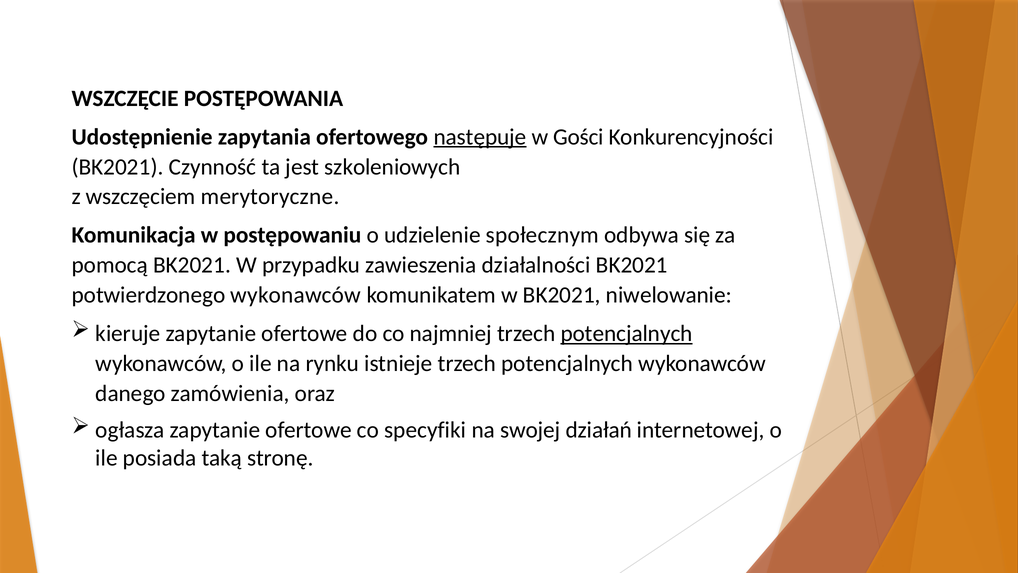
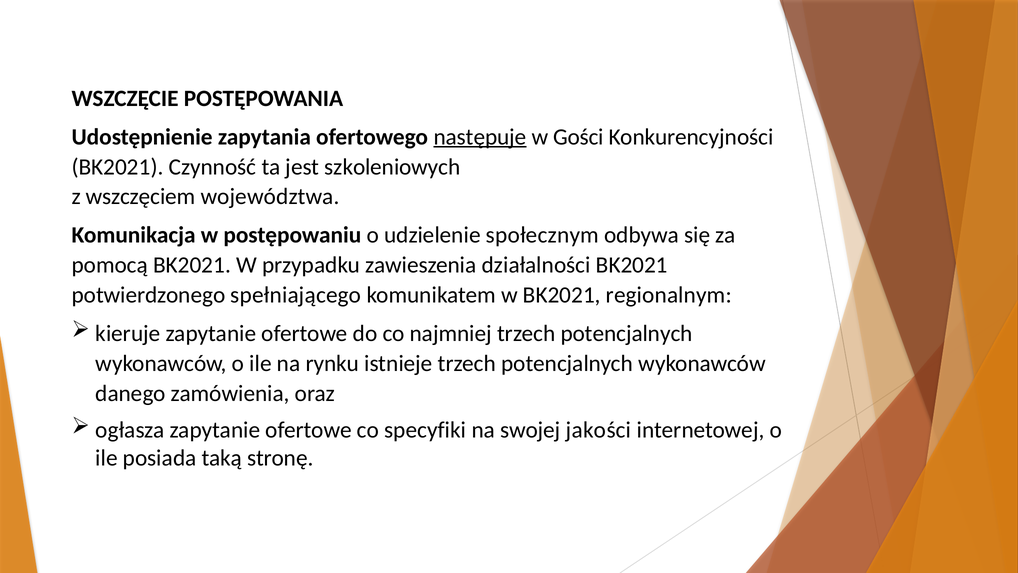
merytoryczne: merytoryczne -> województwa (270, 197)
potwierdzonego wykonawców: wykonawców -> spełniającego (296, 295)
niwelowanie: niwelowanie -> regionalnym (669, 295)
potencjalnych underline: present -> none (627, 333)
działań: działań -> jakości (599, 430)
